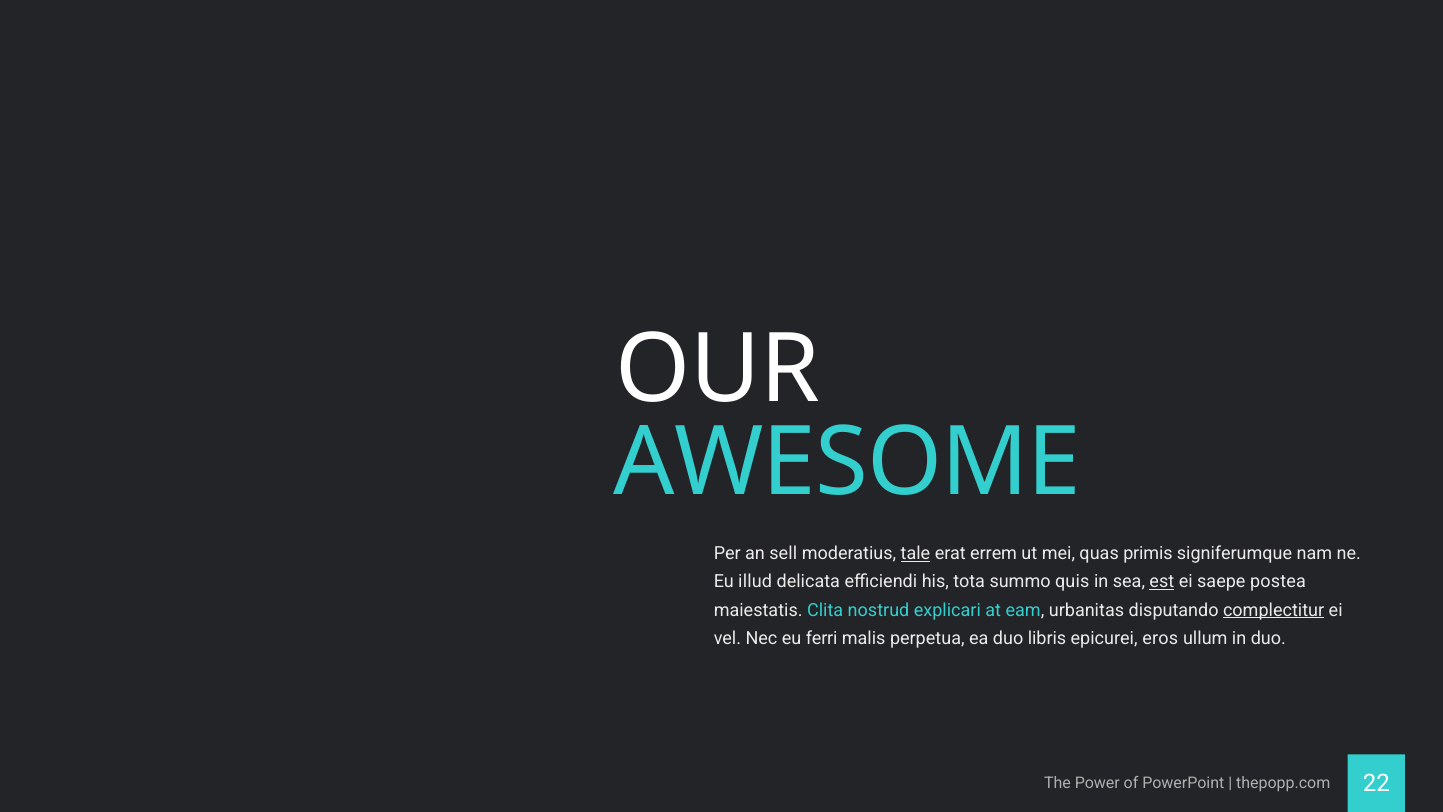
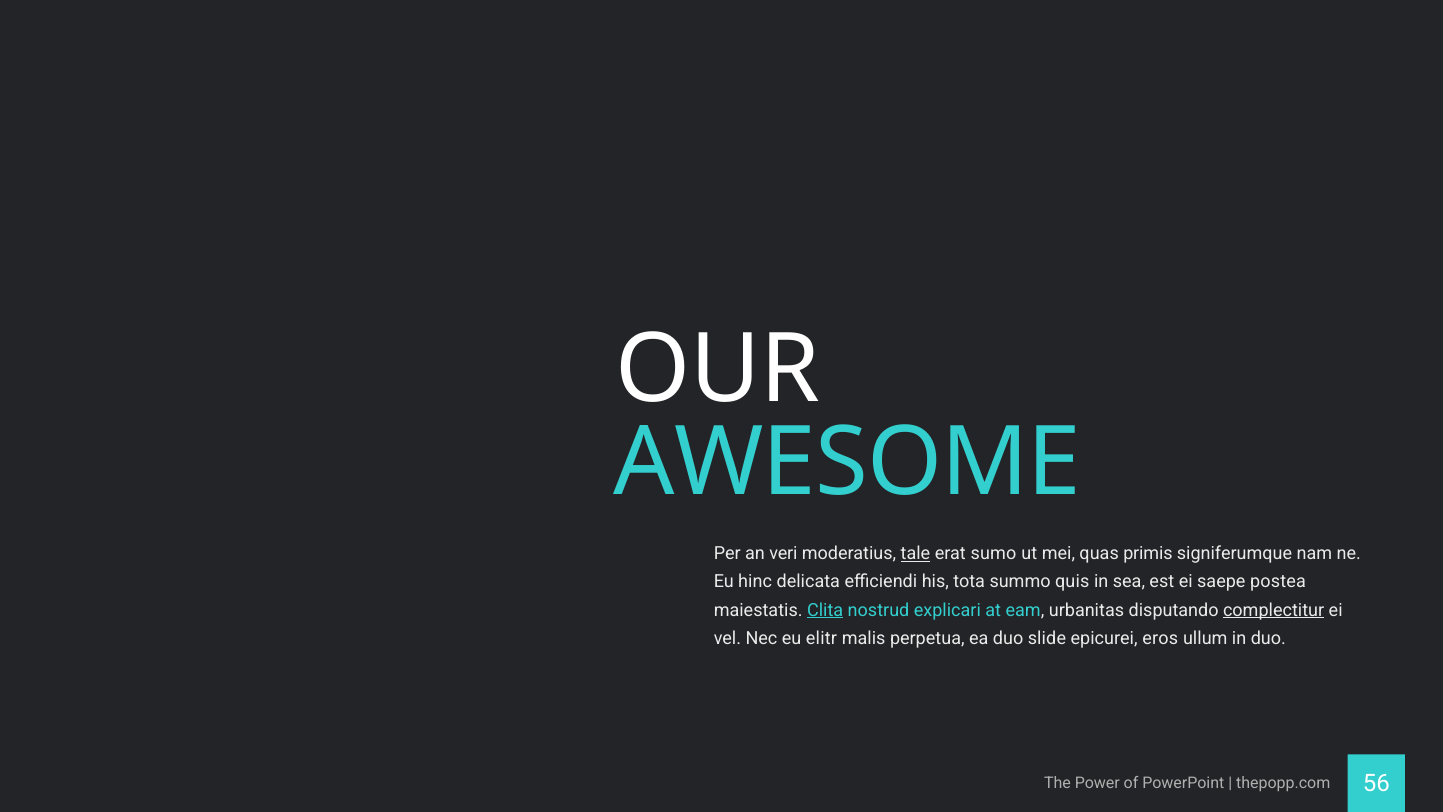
sell: sell -> veri (783, 554)
errem: errem -> sumo (994, 554)
illud: illud -> hinc (755, 582)
est underline: present -> none (1162, 582)
Clita underline: none -> present (825, 610)
ferri: ferri -> elitr (822, 638)
libris: libris -> slide (1047, 638)
22: 22 -> 56 (1376, 783)
